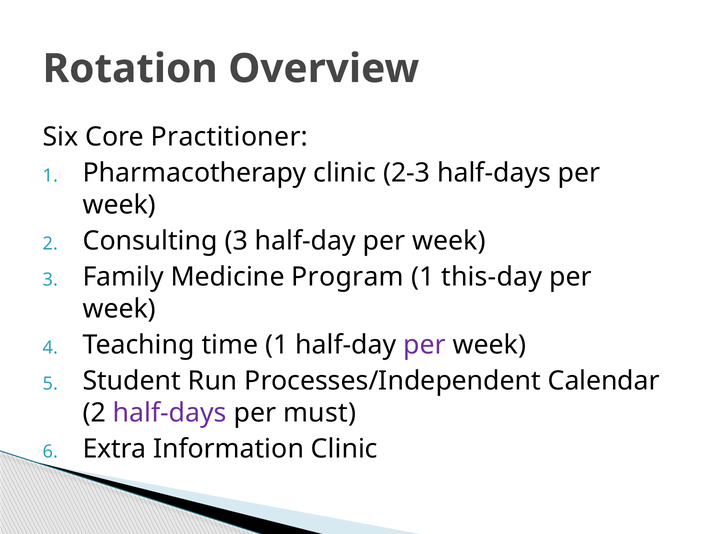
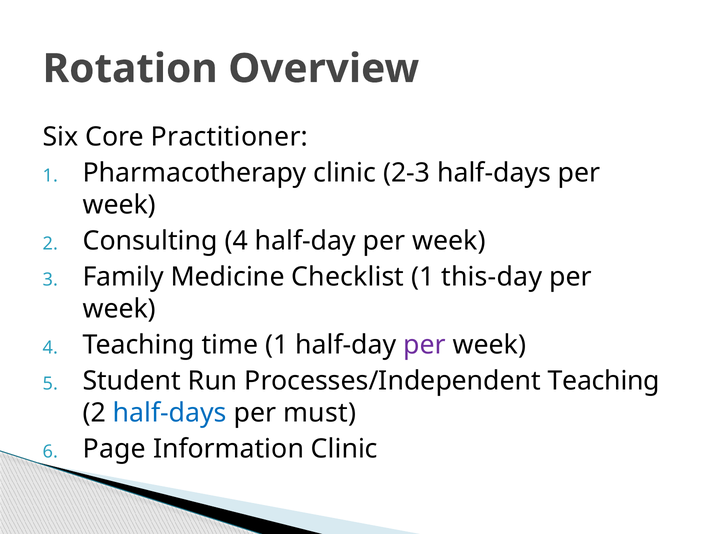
Consulting 3: 3 -> 4 (236, 241)
Program: Program -> Checklist (348, 277)
Processes/Independent Calendar: Calendar -> Teaching (604, 381)
half-days colour: purple -> blue (170, 413)
Extra: Extra -> Page (114, 449)
